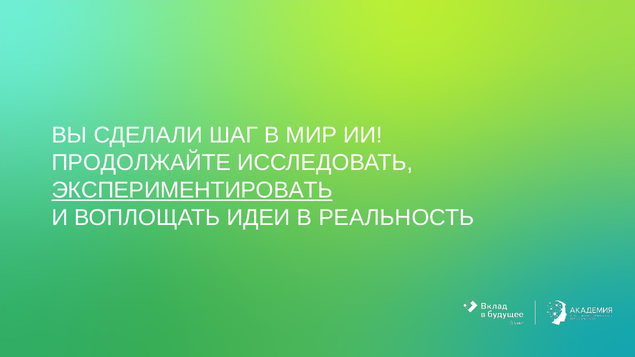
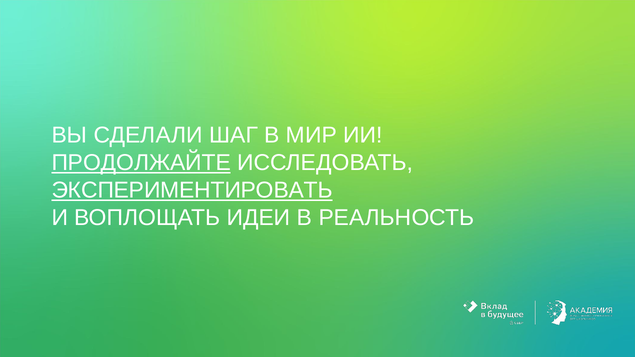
ПРОДОЛЖАЙТЕ underline: none -> present (141, 163)
